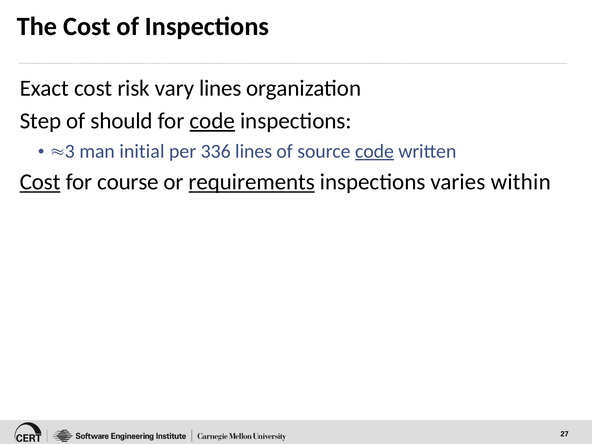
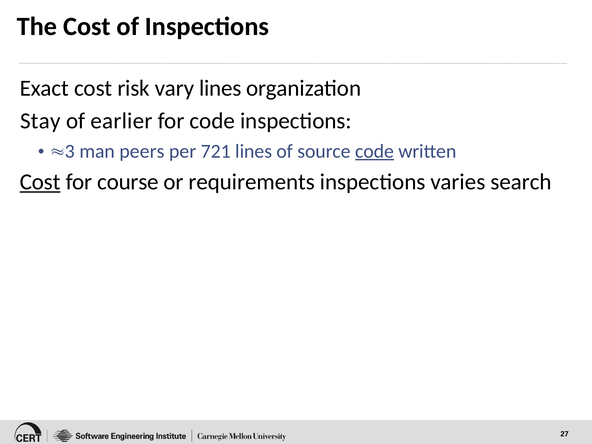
Step: Step -> Stay (40, 121)
should: should -> earlier (121, 121)
code underline: present -> none (212, 121)
initial: initial -> peers (142, 151)
336: 336 -> 721 (216, 151)
requirements underline: present -> none (252, 182)
within: within -> search (521, 182)
